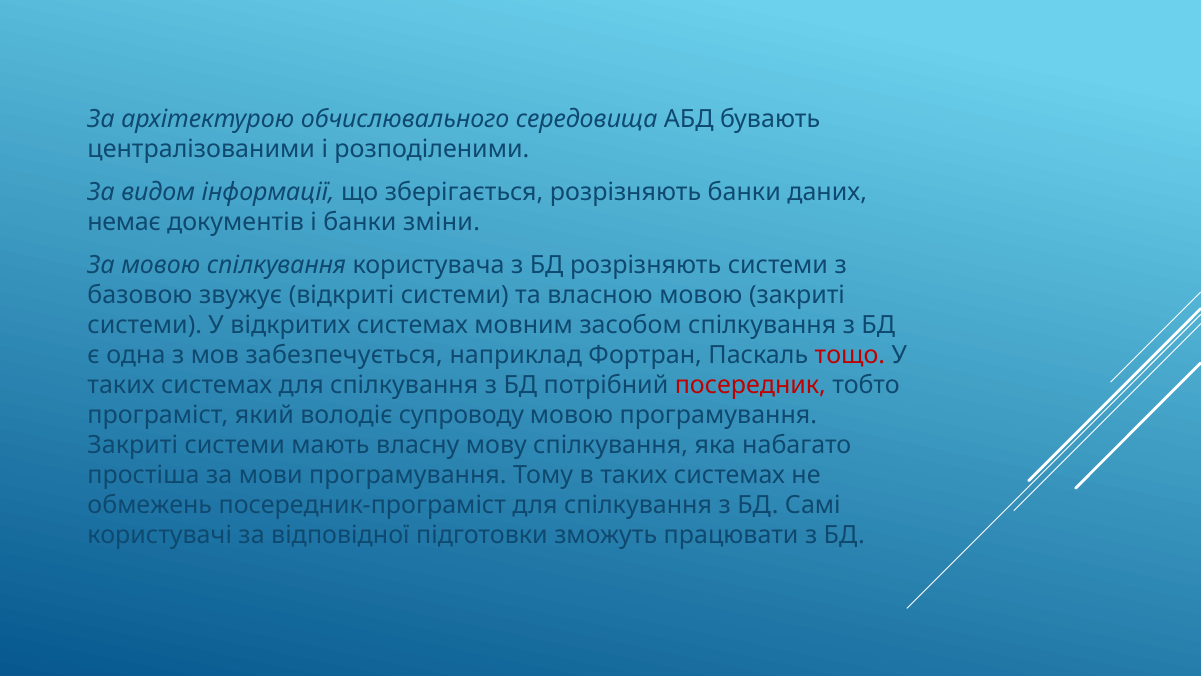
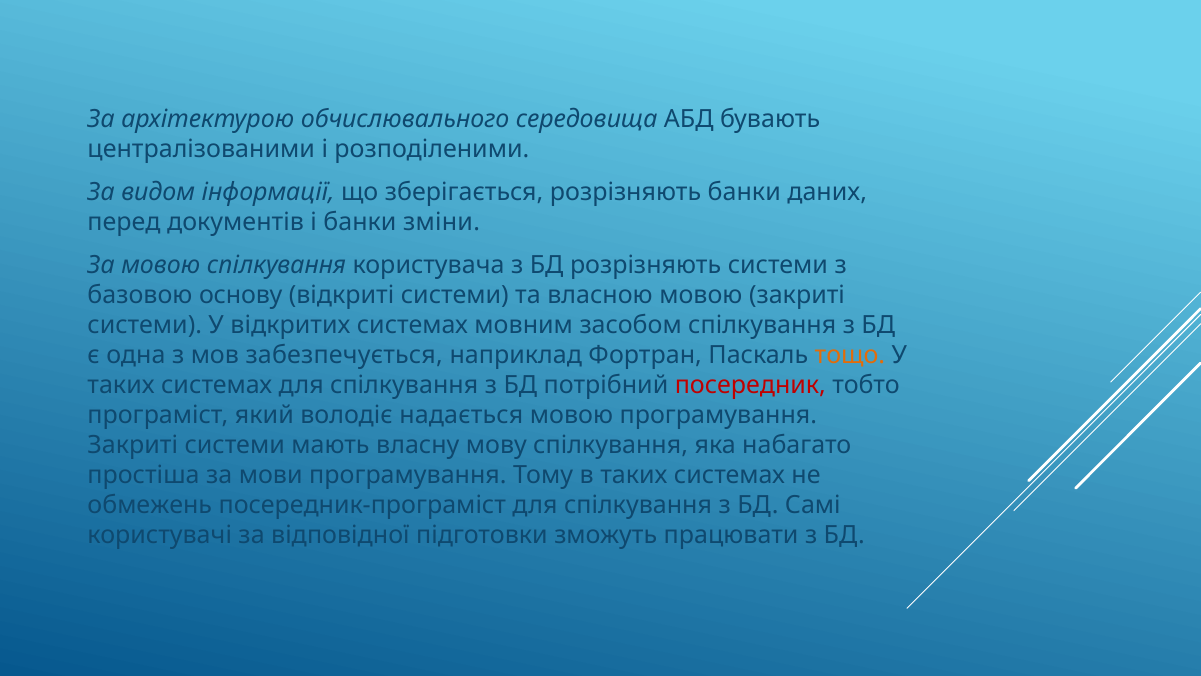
немає: немає -> перед (124, 222)
звужує: звужує -> основу (241, 295)
тощо colour: red -> orange (850, 355)
супроводу: супроводу -> надається (461, 415)
